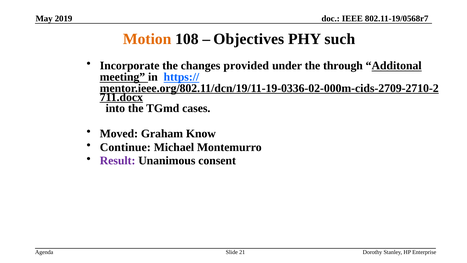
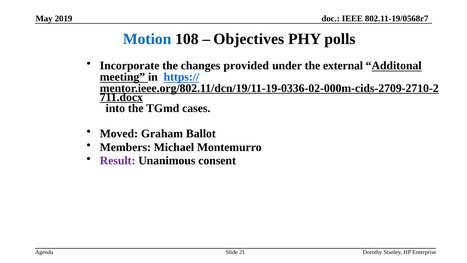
Motion colour: orange -> blue (147, 39)
such: such -> polls (340, 39)
through: through -> external (343, 66)
Know: Know -> Ballot (201, 134)
Continue: Continue -> Members (125, 147)
